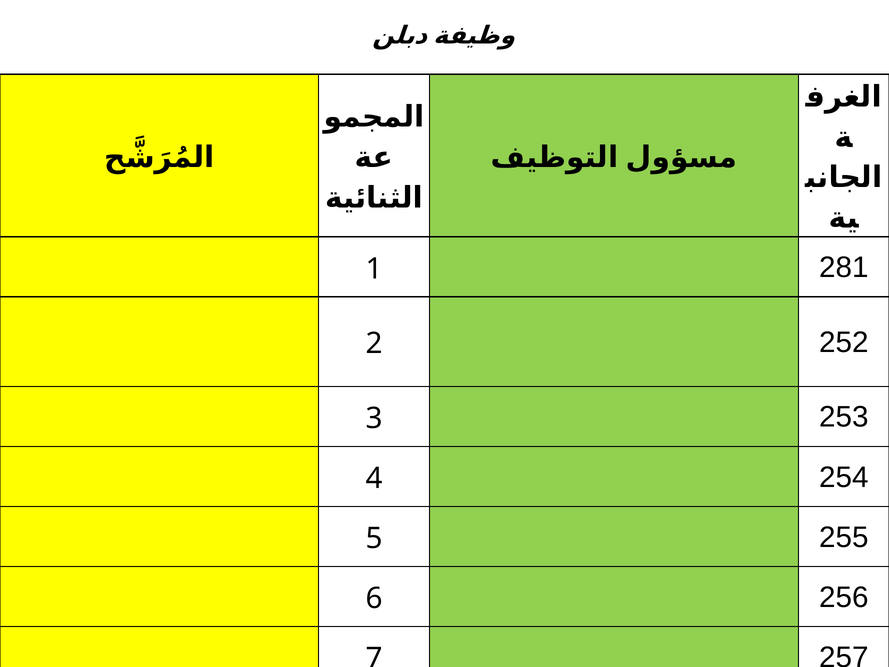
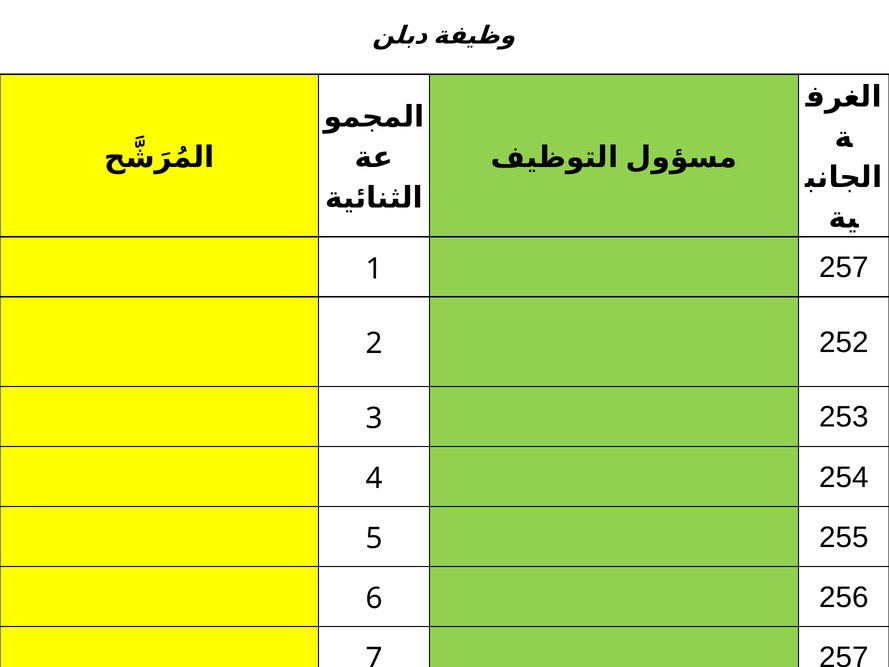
1 281: 281 -> 257 (844, 267)
